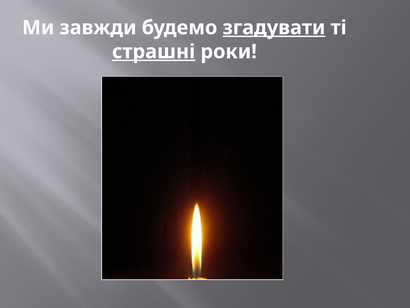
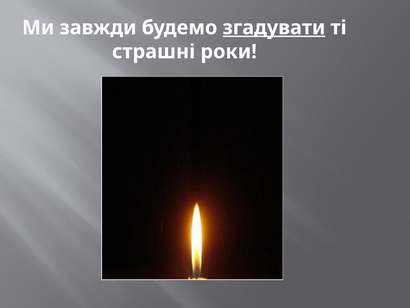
страшні underline: present -> none (154, 52)
